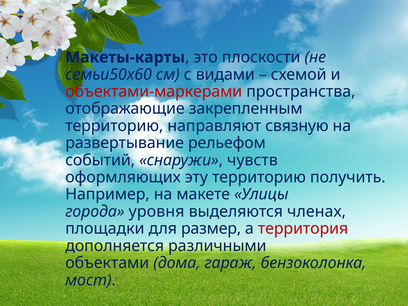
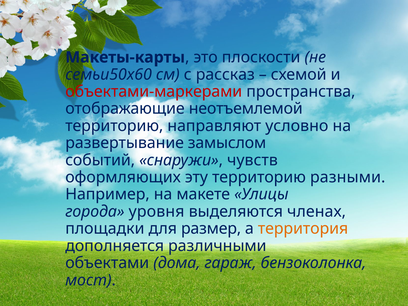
видами: видами -> рассказ (225, 74)
закрепленным: закрепленным -> неотъемлемой (246, 109)
связную: связную -> условно (297, 126)
рельефом: рельефом -> замыслом (227, 143)
получить: получить -> разными (348, 177)
территория colour: red -> orange (303, 229)
